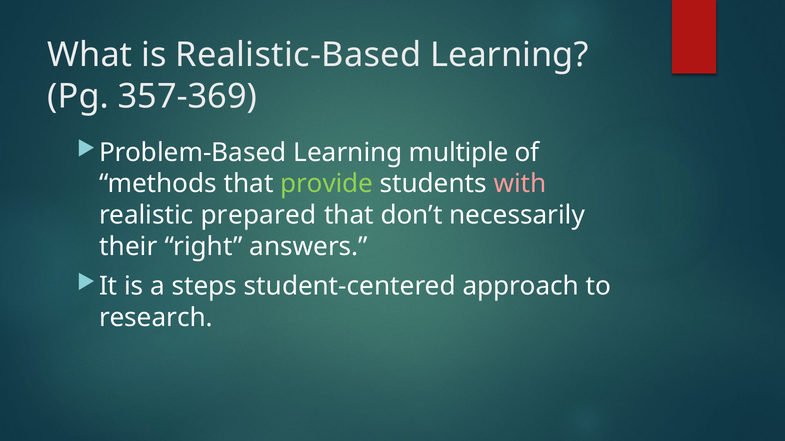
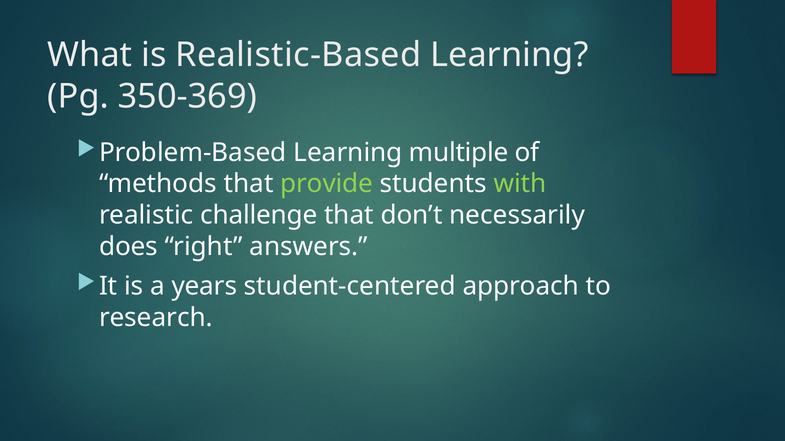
357-369: 357-369 -> 350-369 (187, 96)
with colour: pink -> light green (520, 184)
prepared: prepared -> challenge (259, 215)
their: their -> does (128, 247)
steps: steps -> years (204, 286)
